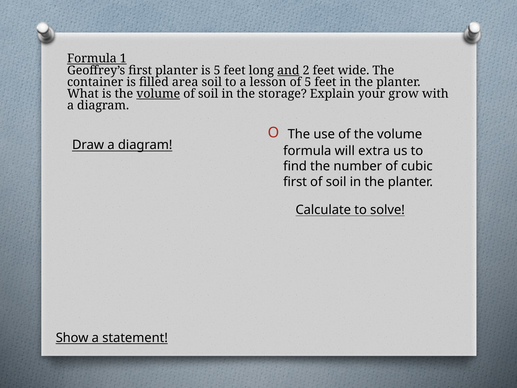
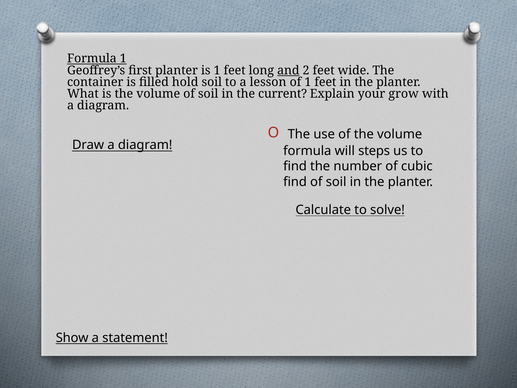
is 5: 5 -> 1 (217, 70)
area: area -> hold (185, 82)
of 5: 5 -> 1 (308, 82)
volume underline: present -> none (158, 94)
storage: storage -> current (283, 94)
extra: extra -> steps (374, 151)
first: first -> find (295, 182)
